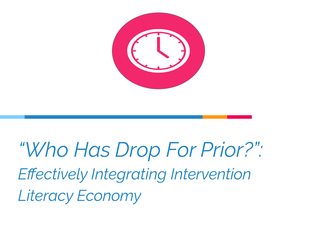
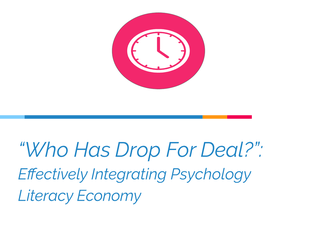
Prior: Prior -> Deal (232, 150)
Intervention: Intervention -> Psychology (211, 174)
